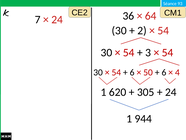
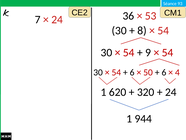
64: 64 -> 53 (151, 16)
2: 2 -> 8 (142, 30)
3: 3 -> 9 (148, 52)
305: 305 -> 320 (146, 92)
